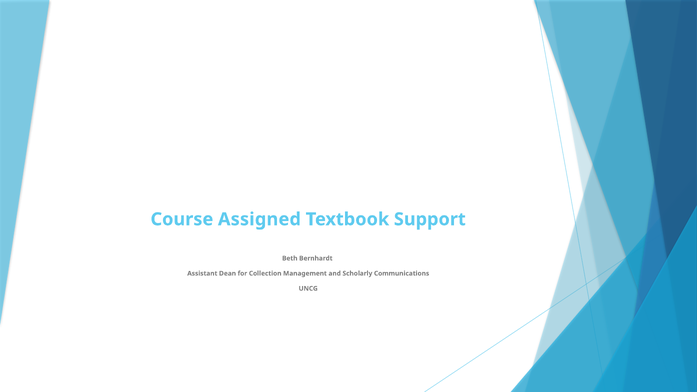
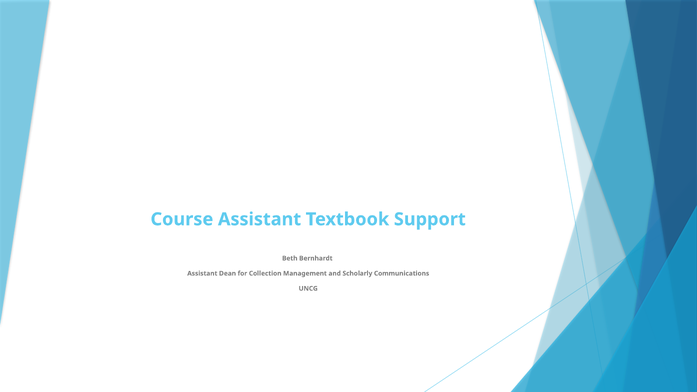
Course Assigned: Assigned -> Assistant (260, 219)
